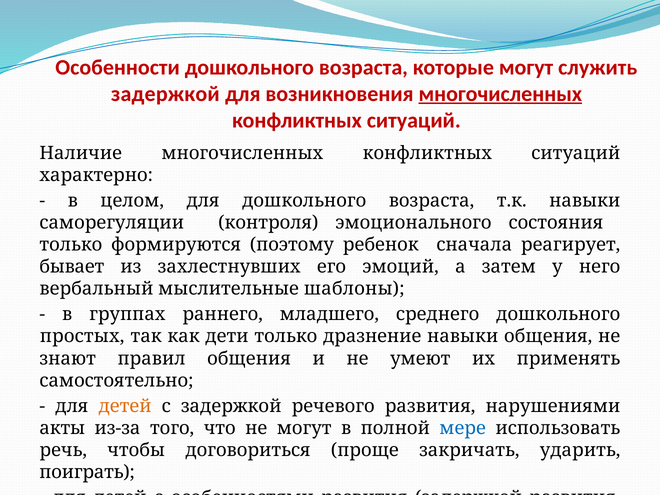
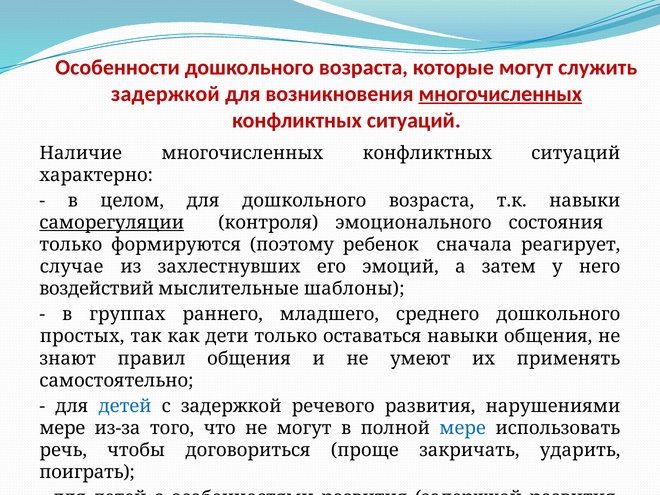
саморегуляции underline: none -> present (112, 223)
бывает: бывает -> случае (72, 267)
вербальный: вербальный -> воздействий (97, 289)
дразнение: дразнение -> оставаться (372, 336)
детей colour: orange -> blue (125, 406)
акты: акты -> мере (62, 428)
